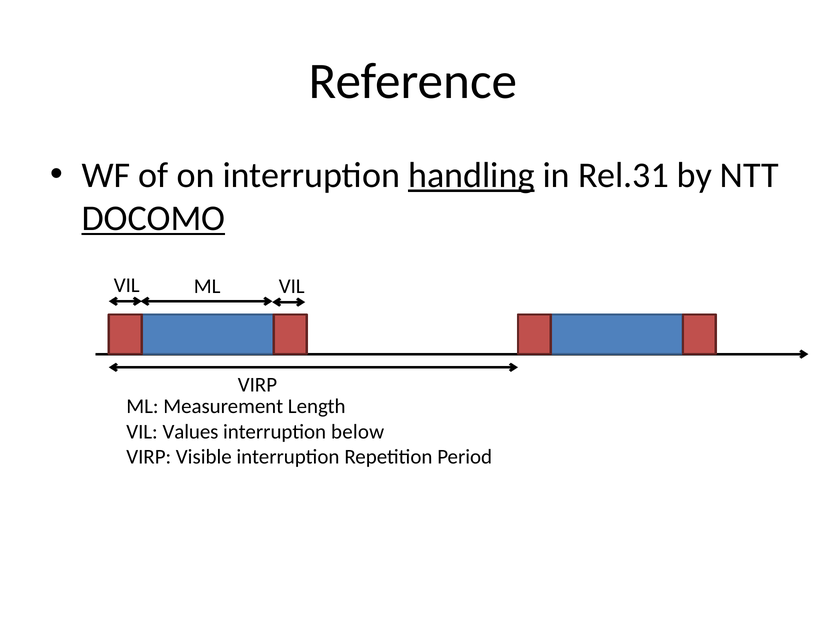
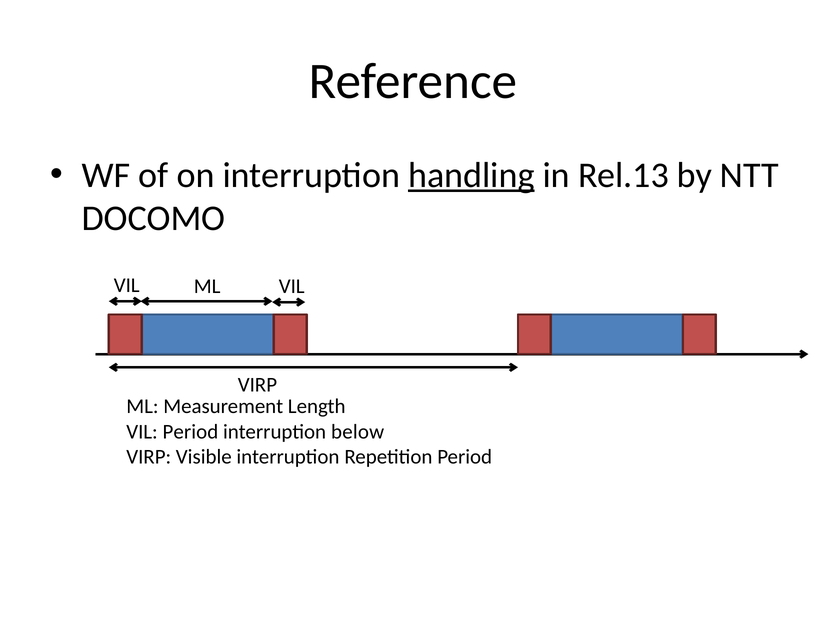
Rel.31: Rel.31 -> Rel.13 (623, 175)
DOCOMO underline: present -> none (153, 218)
VIL Values: Values -> Period (190, 431)
